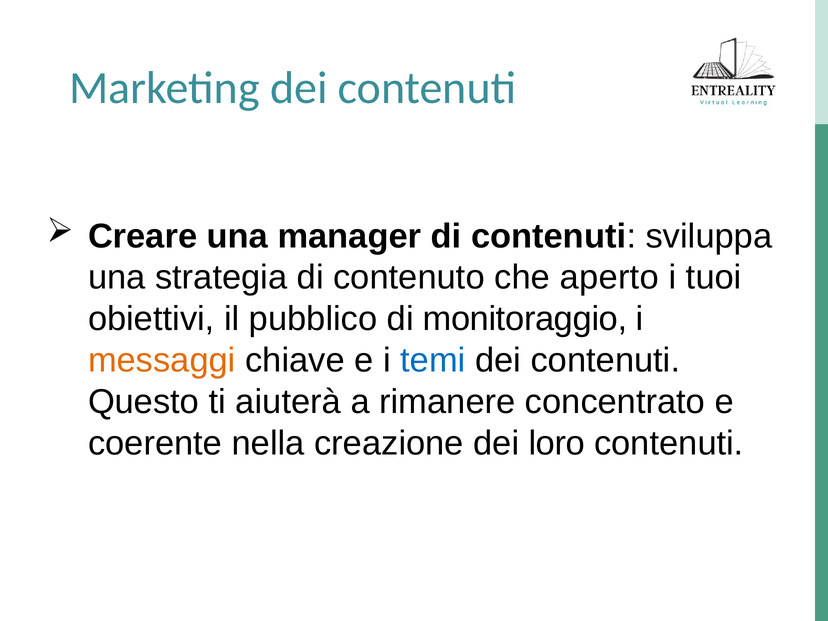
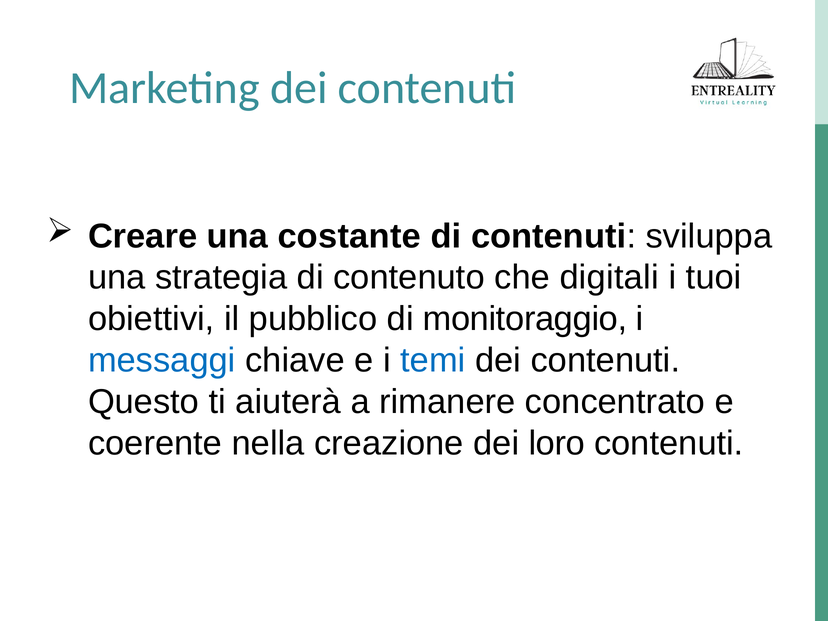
manager: manager -> costante (349, 236)
aperto: aperto -> digitali (609, 278)
messaggi colour: orange -> blue (162, 360)
